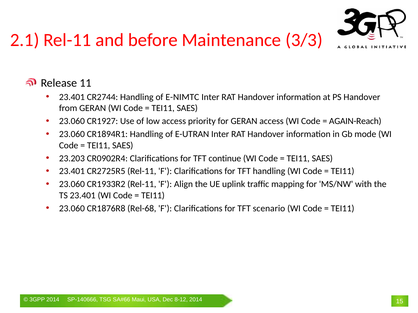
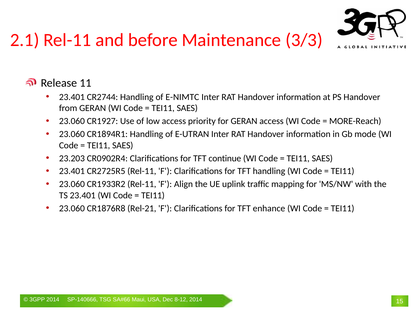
AGAIN-Reach: AGAIN-Reach -> MORE-Reach (355, 121)
Rel-68: Rel-68 -> Rel-21 (142, 209)
scenario: scenario -> enhance (269, 209)
